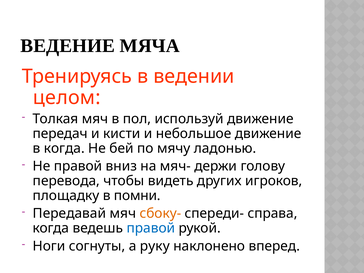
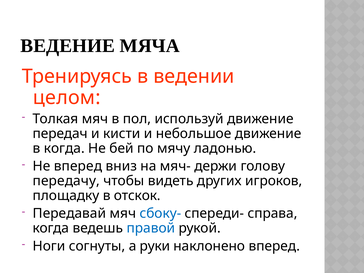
Не правой: правой -> вперед (78, 166)
перевода: перевода -> передачу (66, 181)
помни: помни -> отскок (137, 196)
сбоку- colour: orange -> blue (160, 213)
руку: руку -> руки (155, 246)
